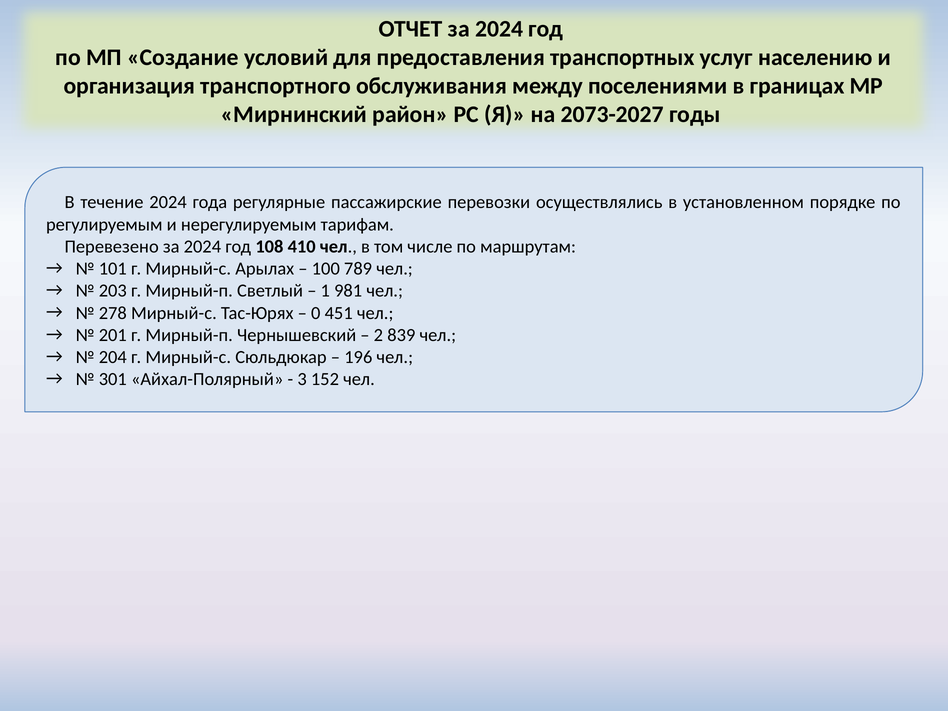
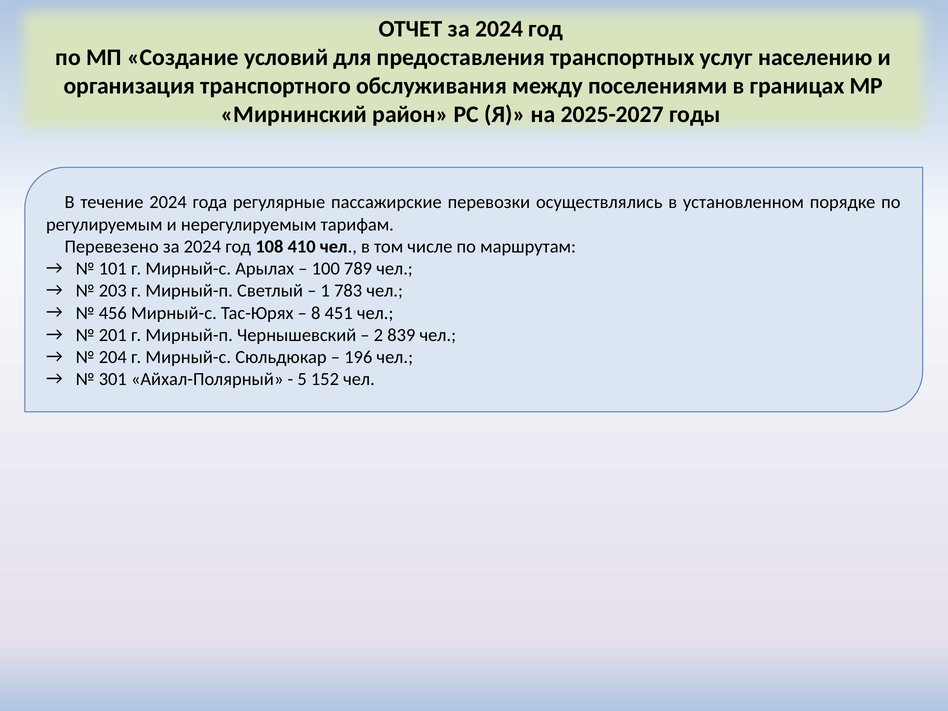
2073-2027: 2073-2027 -> 2025-2027 (612, 114)
981: 981 -> 783 (348, 291)
278: 278 -> 456 (113, 313)
0: 0 -> 8 (316, 313)
3: 3 -> 5 (302, 379)
